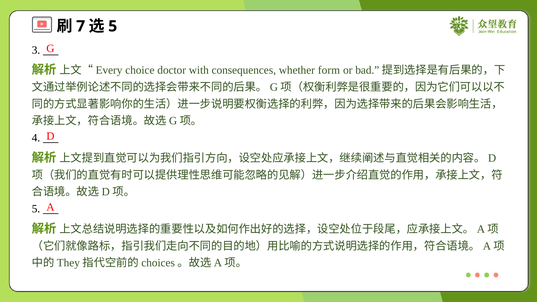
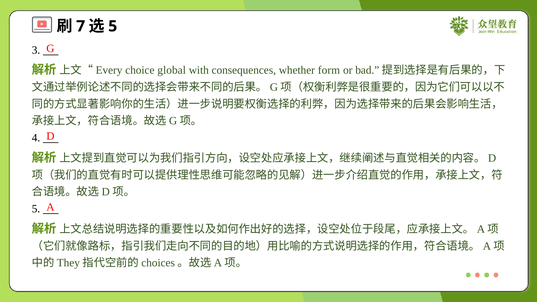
doctor: doctor -> global (172, 70)
